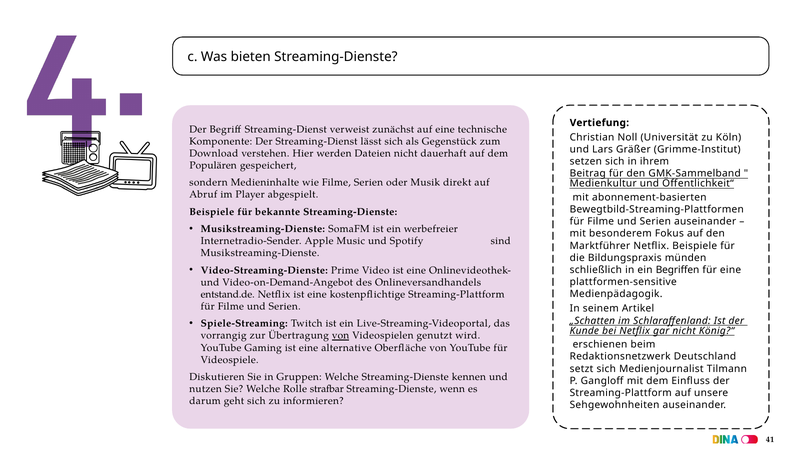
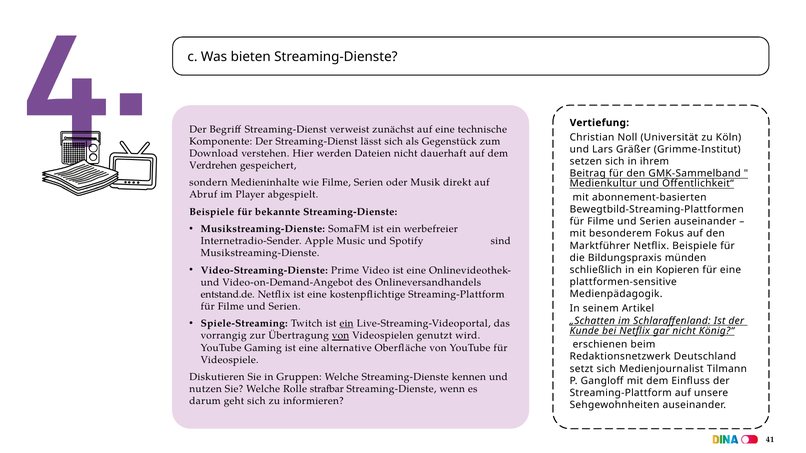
Populären: Populären -> Verdrehen (213, 166)
Begriffen: Begriffen -> Kopieren (677, 270)
ein underline: none -> present (346, 324)
